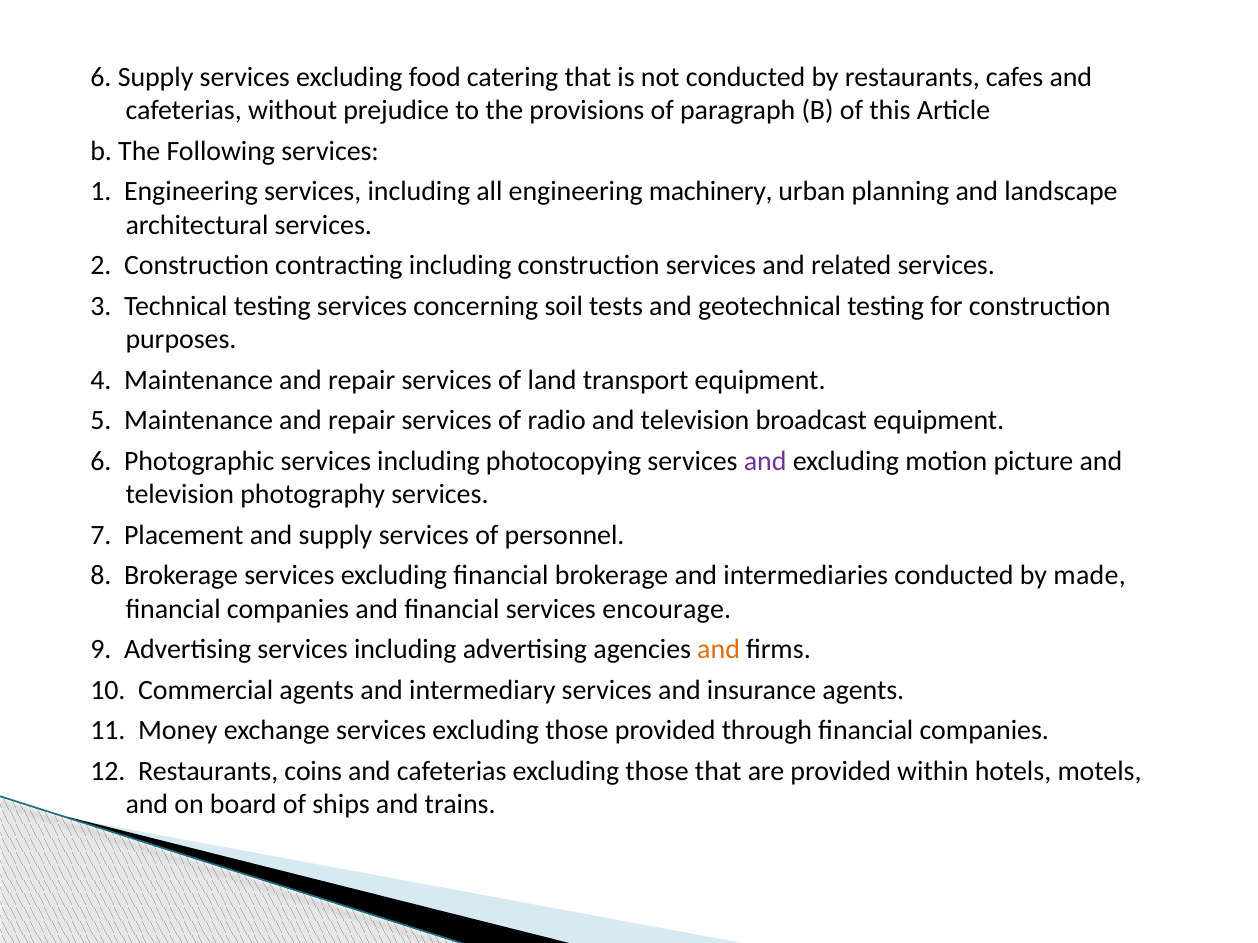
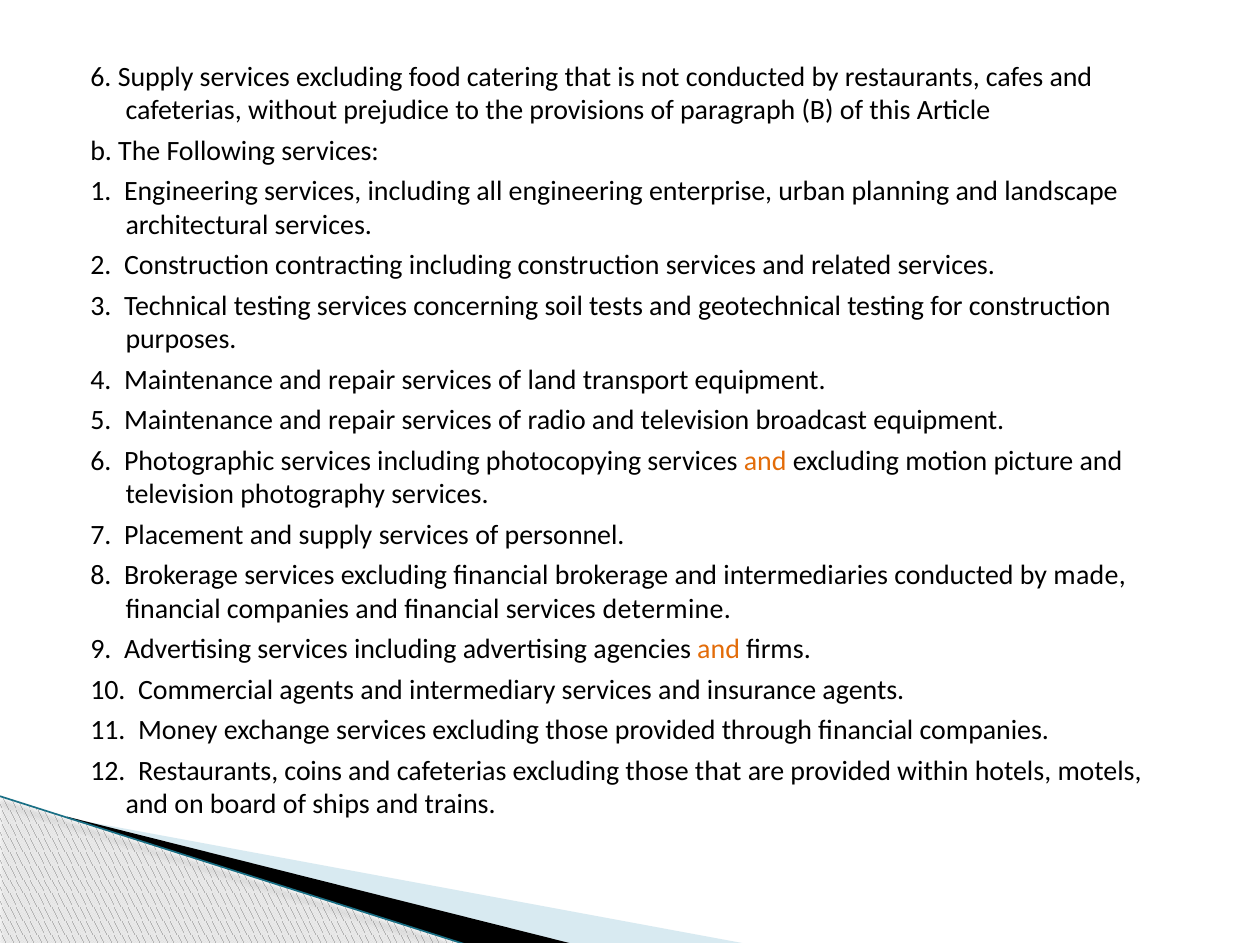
machinery: machinery -> enterprise (711, 192)
and colour: purple -> orange (765, 461)
encourage: encourage -> determine (667, 610)
